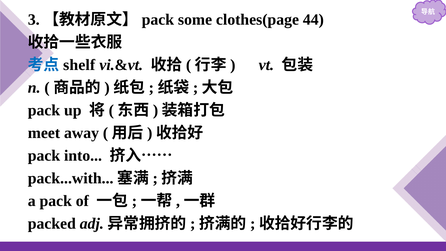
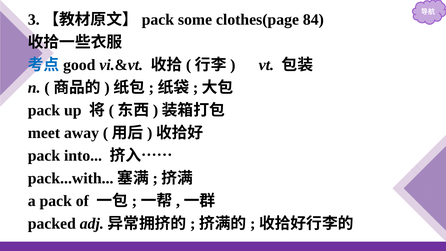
44: 44 -> 84 (313, 20)
shelf: shelf -> good (79, 65)
